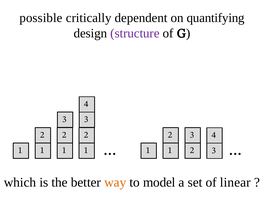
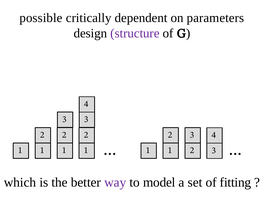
quantifying: quantifying -> parameters (215, 18)
way colour: orange -> purple (115, 182)
linear: linear -> fitting (235, 182)
